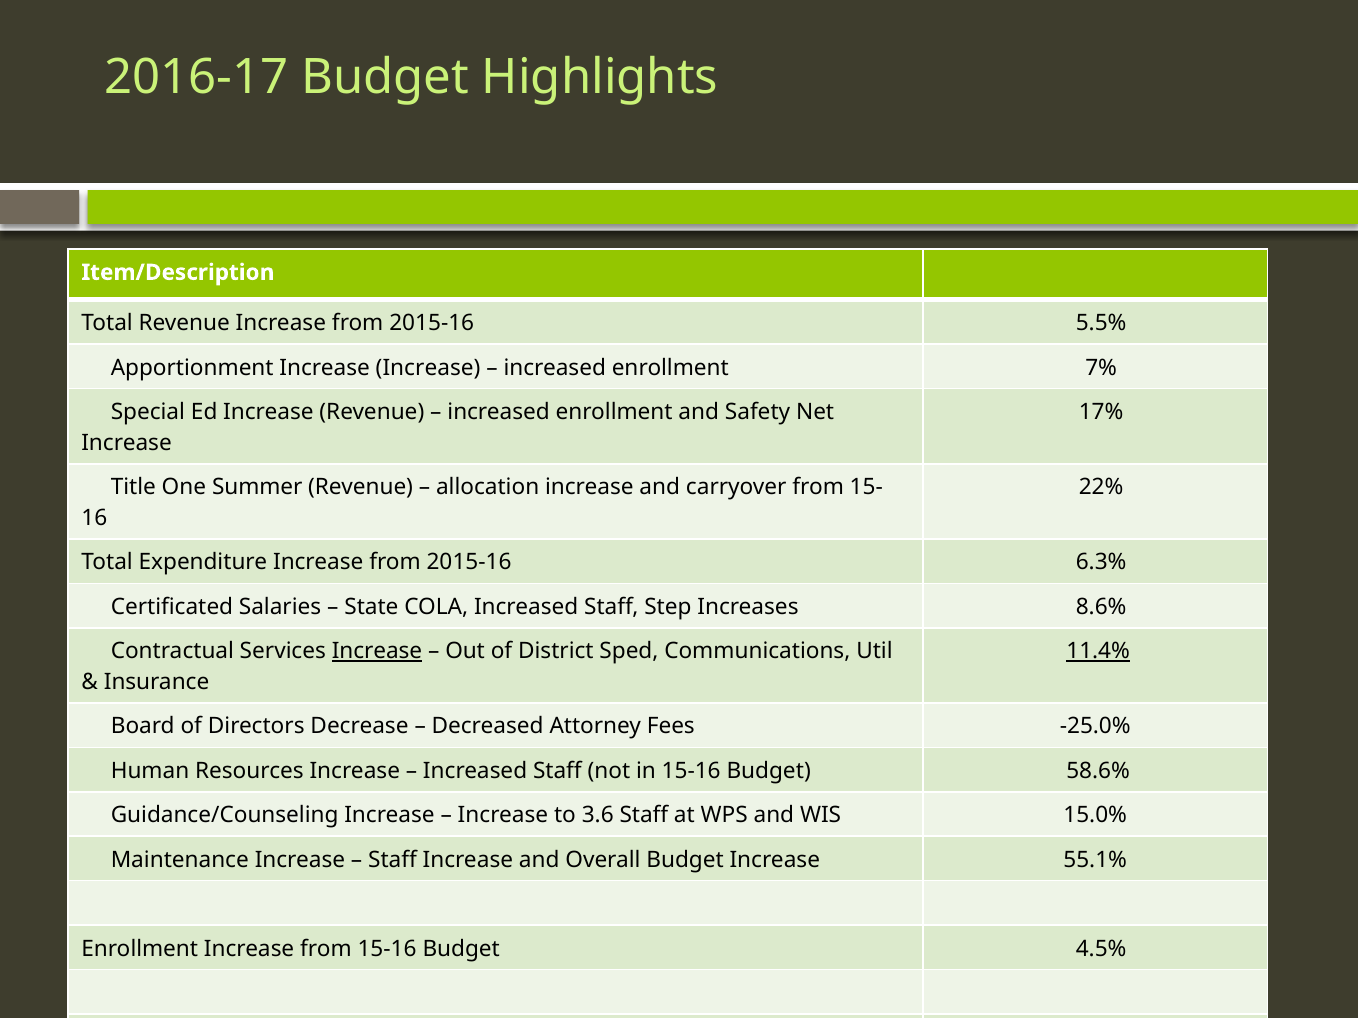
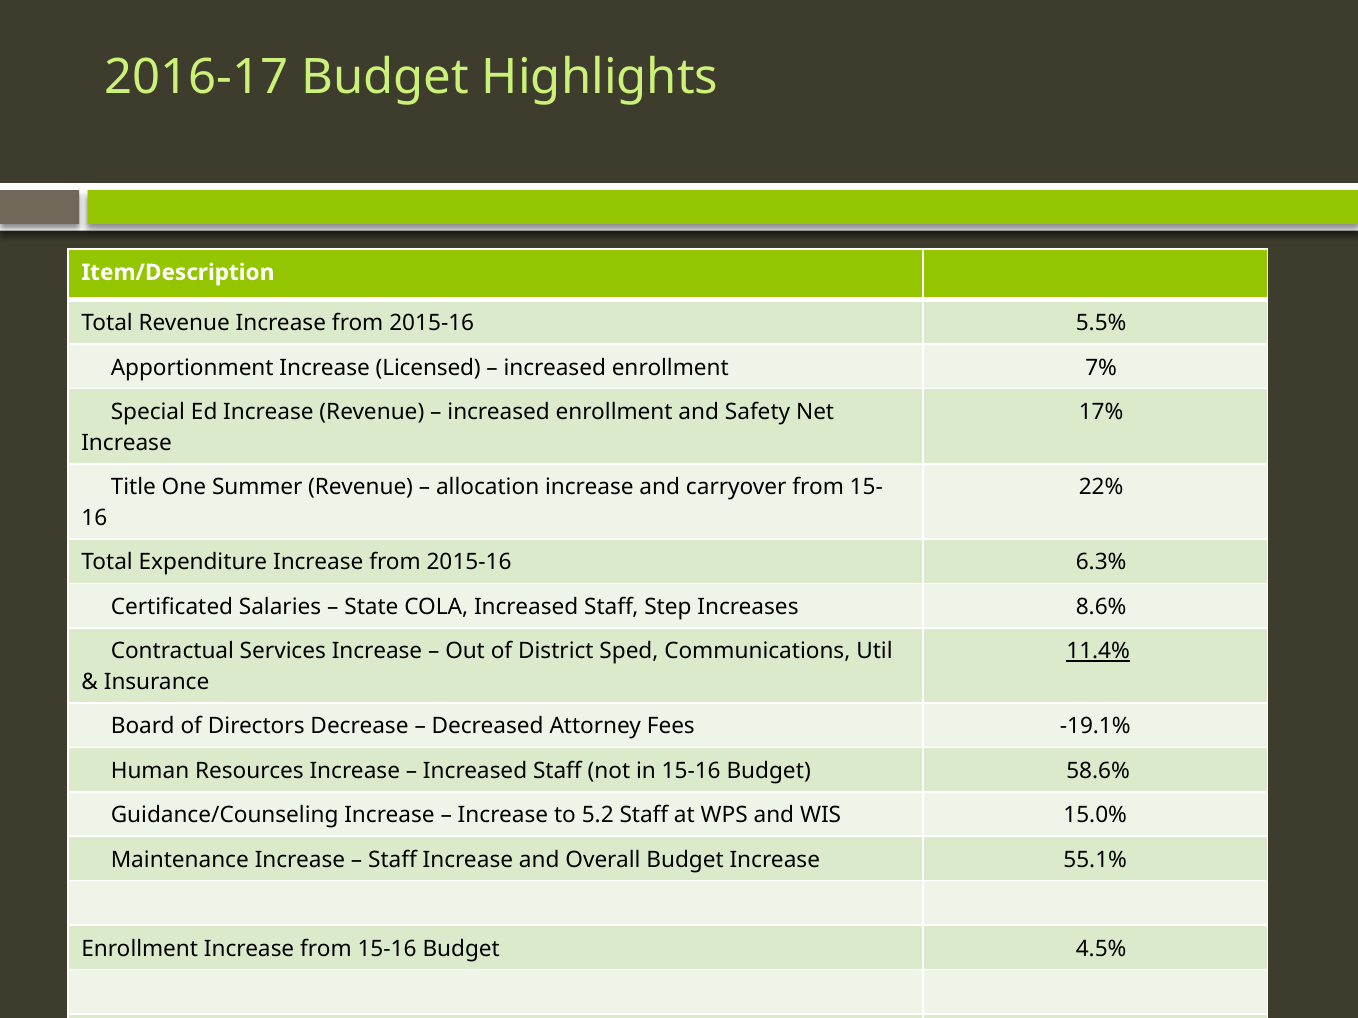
Increase Increase: Increase -> Licensed (428, 368)
Increase underline: present -> none (377, 652)
-25.0%: -25.0% -> -19.1% (1095, 727)
3.6: 3.6 -> 5.2 (598, 816)
